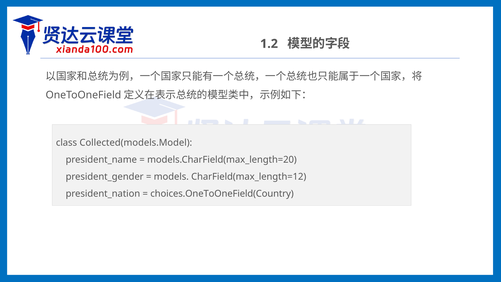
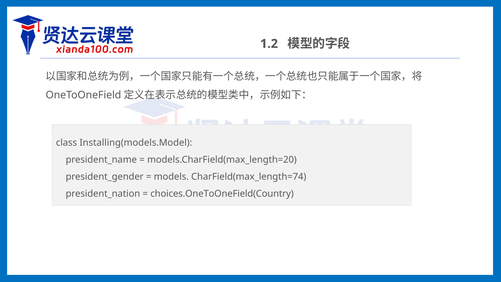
Collected(models.Model: Collected(models.Model -> Installing(models.Model (136, 143)
CharField(max_length=12: CharField(max_length=12 -> CharField(max_length=74 (249, 177)
